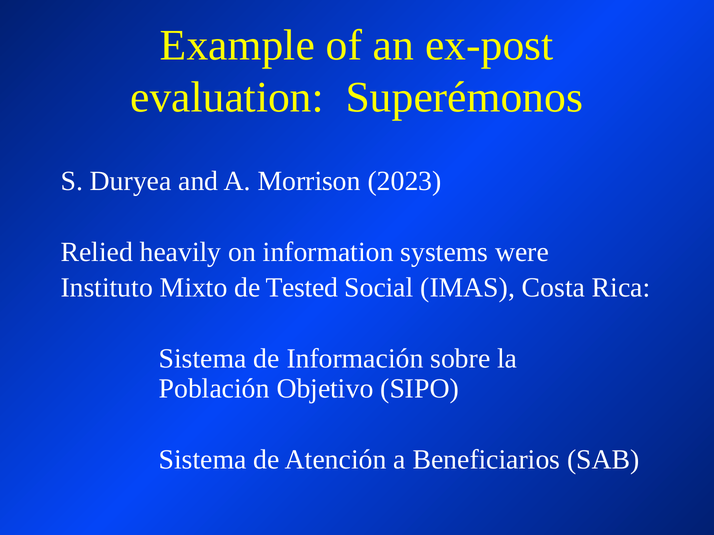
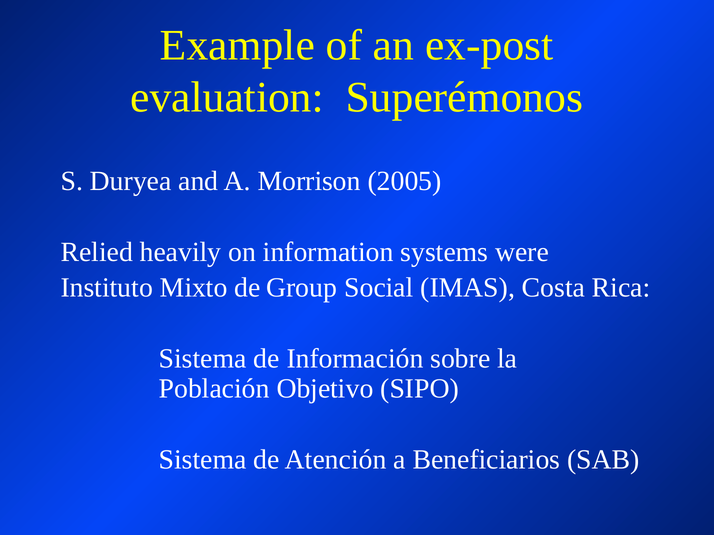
2023: 2023 -> 2005 (405, 181)
Tested: Tested -> Group (302, 288)
